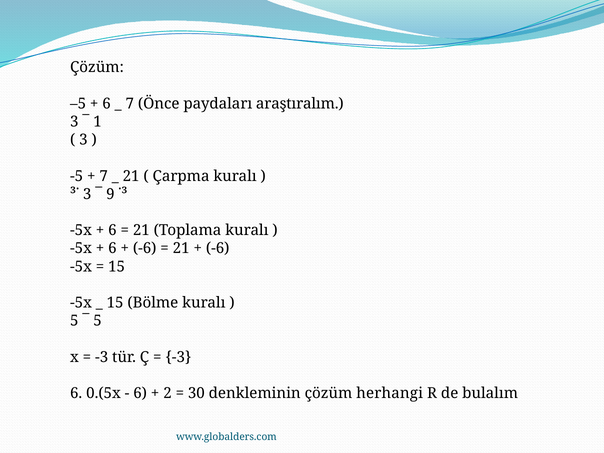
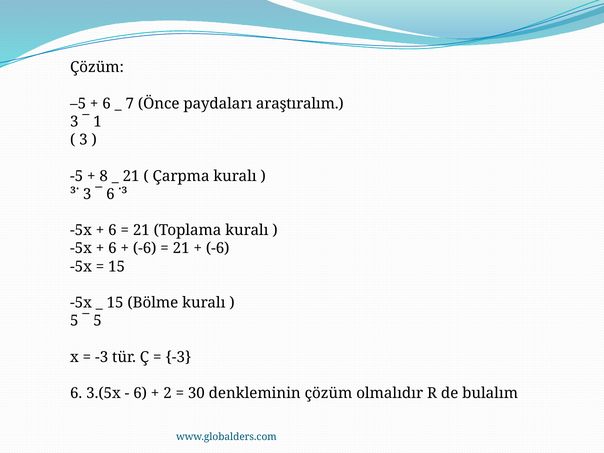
7: 7 -> 8 (104, 176)
9: 9 -> 6 (110, 194)
0.(5x: 0.(5x -> 3.(5x (103, 393)
herhangi: herhangi -> olmalıdır (390, 393)
